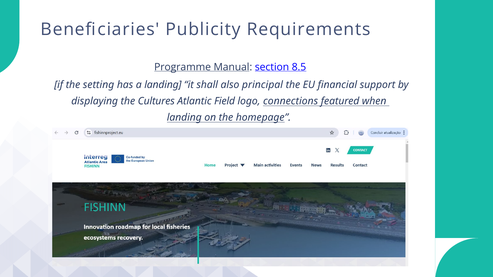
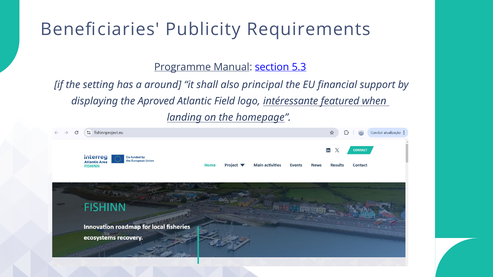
8.5: 8.5 -> 5.3 (299, 67)
a landing: landing -> around (163, 85)
Cultures: Cultures -> Aproved (156, 101)
connections: connections -> intéressante (291, 101)
